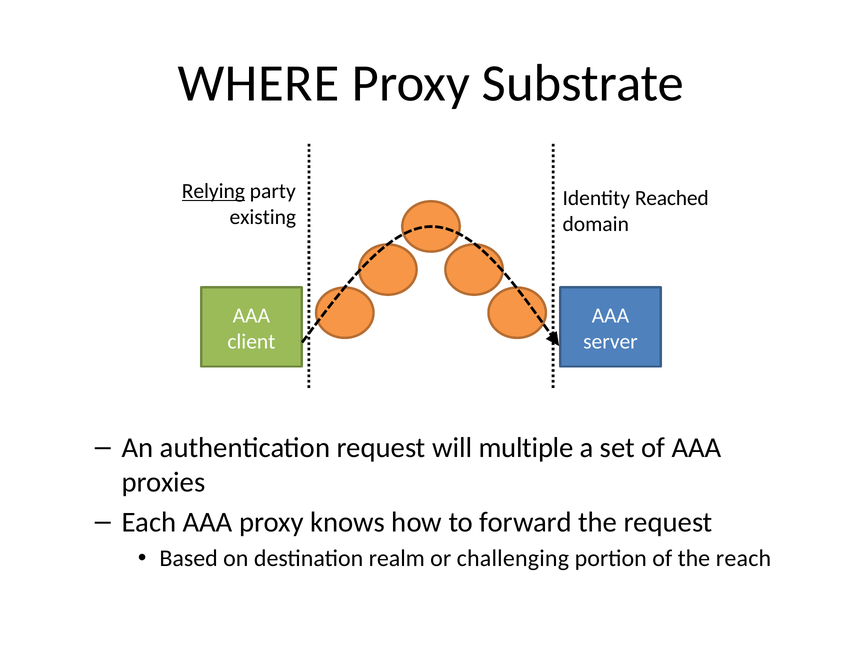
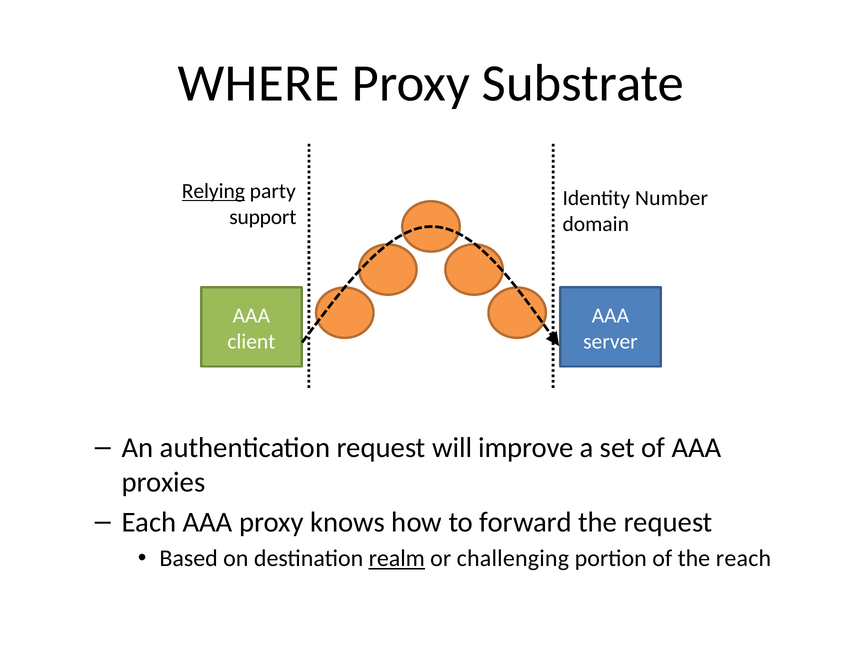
Reached: Reached -> Number (672, 198)
existing: existing -> support (263, 217)
multiple: multiple -> improve (526, 447)
realm underline: none -> present (397, 558)
